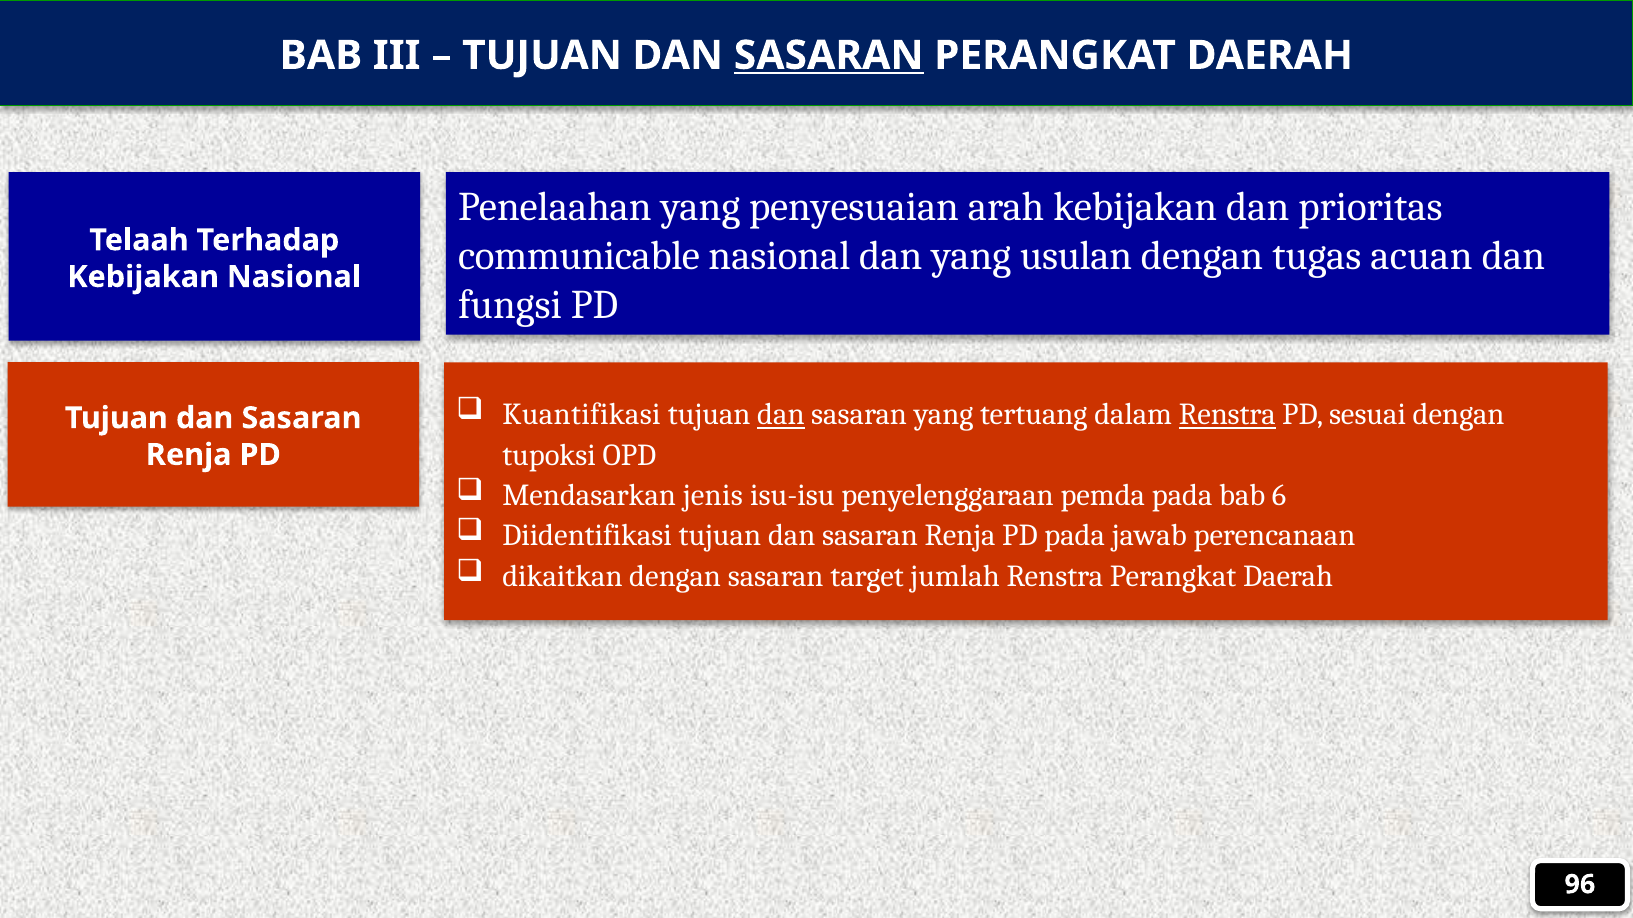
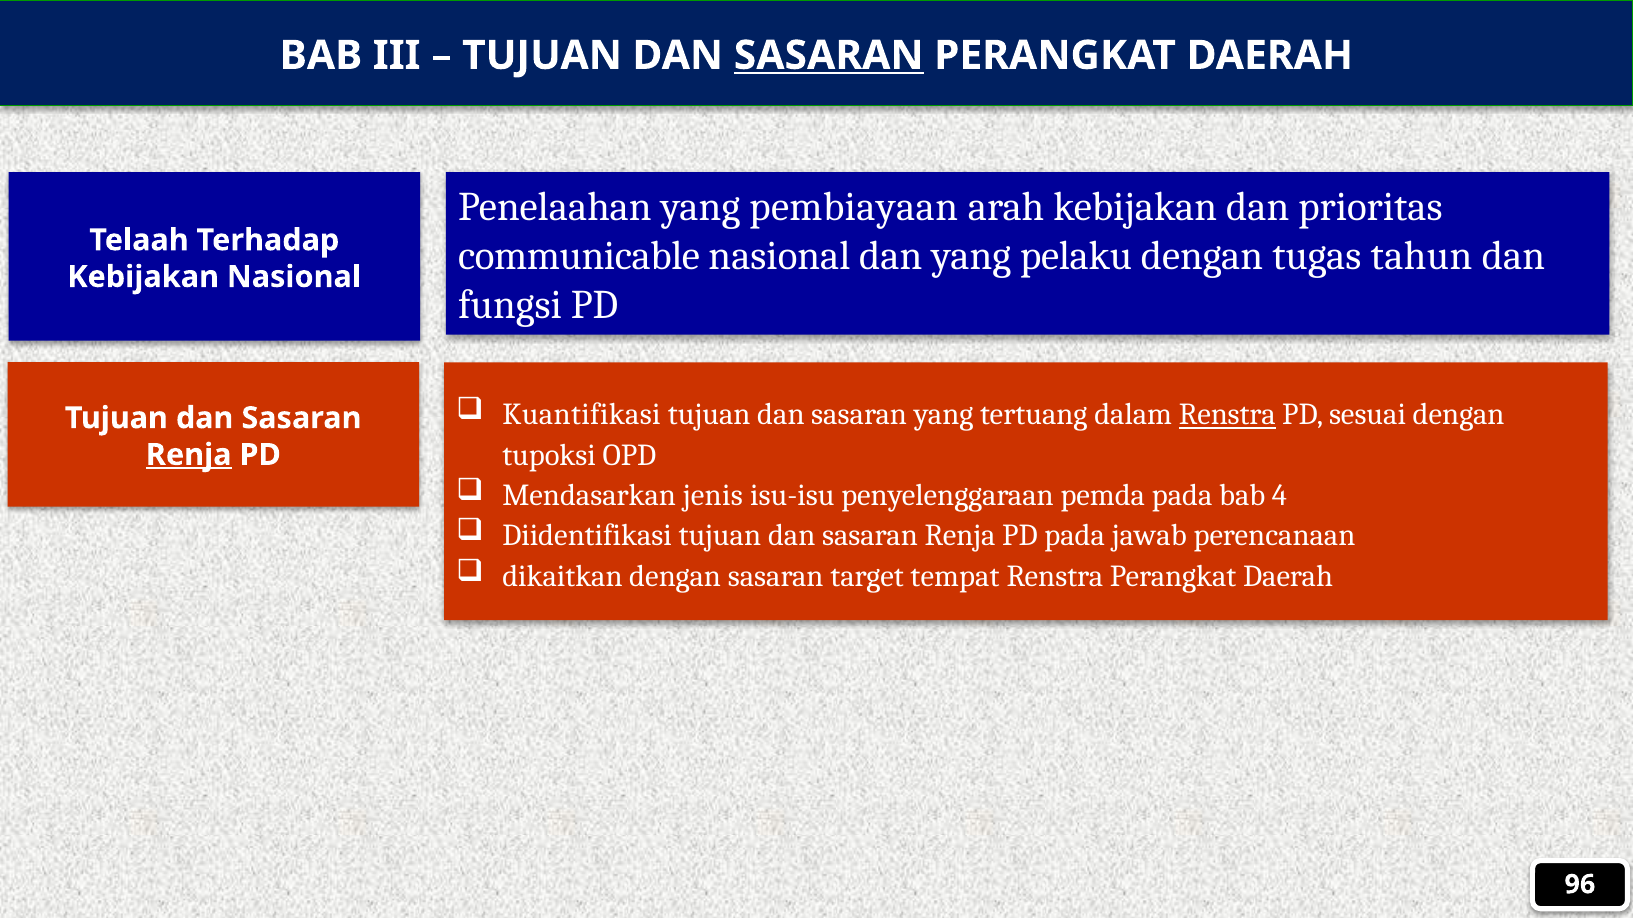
penyesuaian: penyesuaian -> pembiayaan (854, 207)
usulan: usulan -> pelaku (1076, 256)
acuan: acuan -> tahun (1421, 256)
dan underline: present -> none (781, 415)
Renja underline: none -> present (189, 455)
6: 6 -> 4 (1279, 496)
jumlah: jumlah -> tempat (955, 577)
